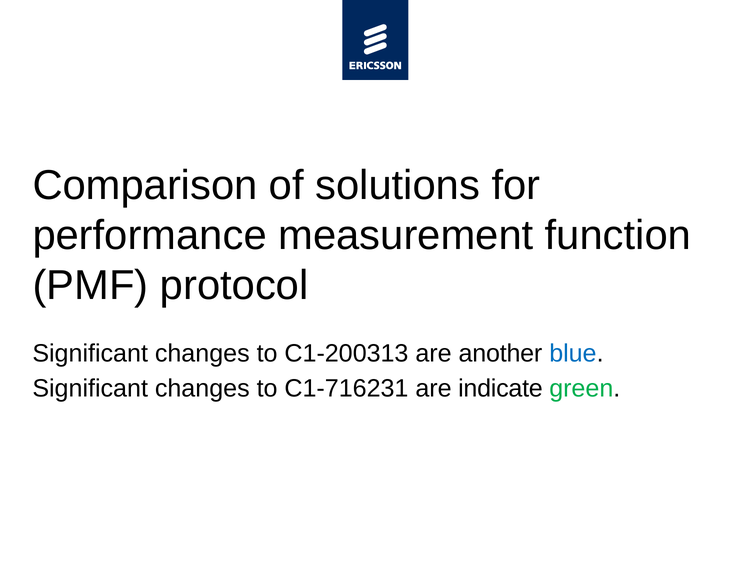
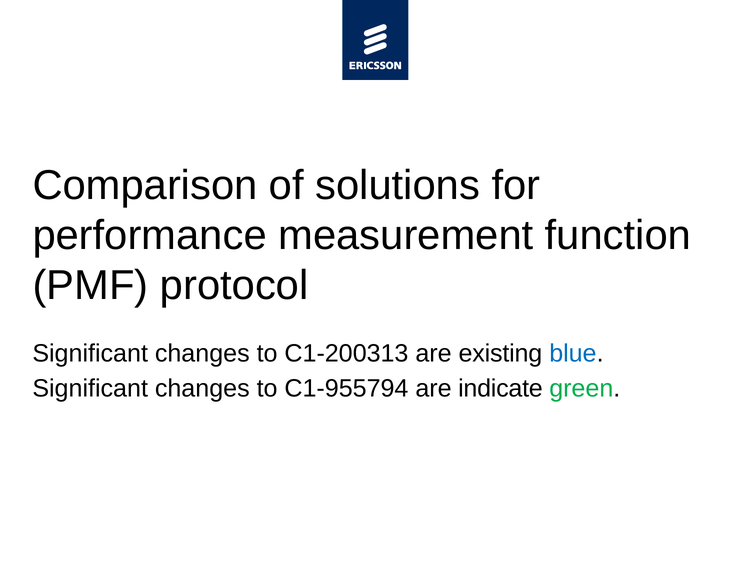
another: another -> existing (500, 353)
C1-716231: C1-716231 -> C1-955794 (346, 388)
